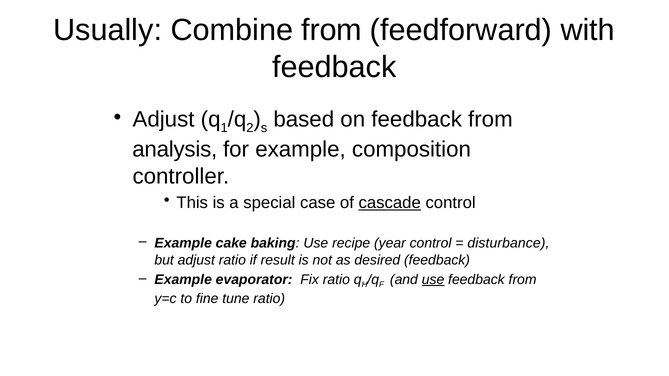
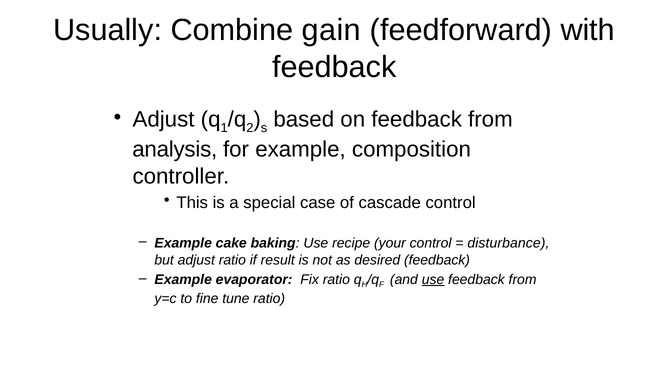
Combine from: from -> gain (331, 30)
cascade underline: present -> none (390, 203)
year: year -> your (390, 243)
